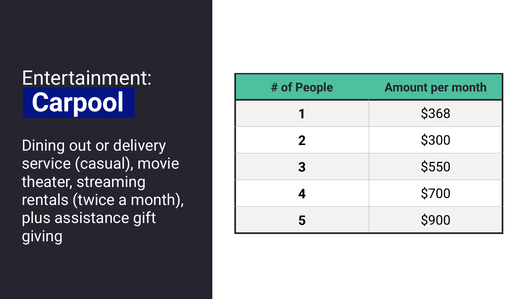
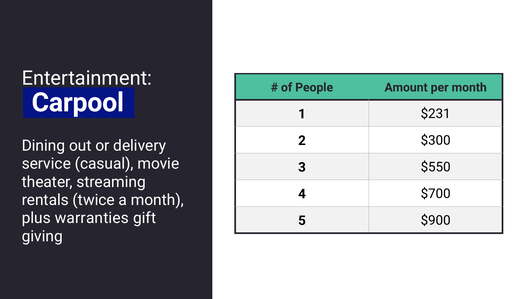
$368: $368 -> $231 (436, 114)
assistance: assistance -> warranties (92, 218)
